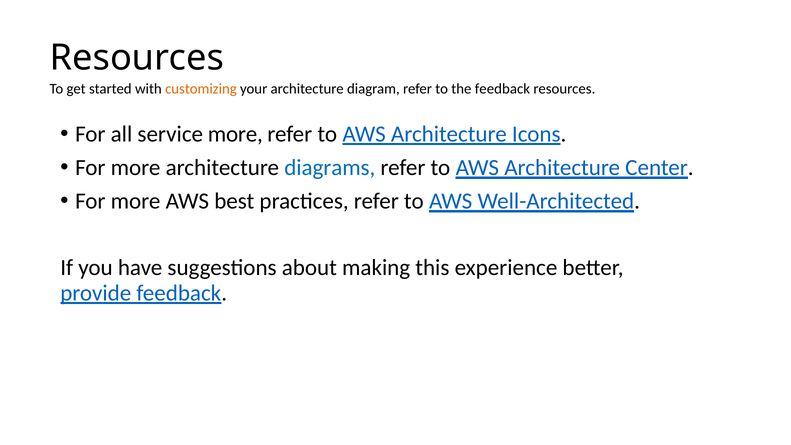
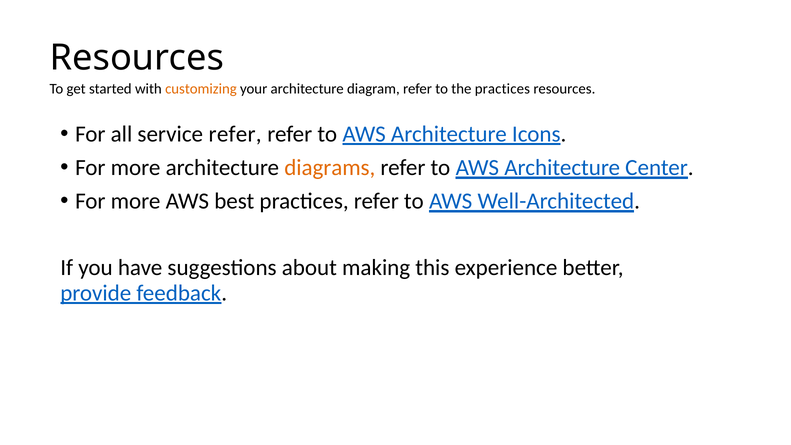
the feedback: feedback -> practices (502, 89)
service more: more -> refer (235, 134)
diagrams colour: blue -> orange (330, 168)
